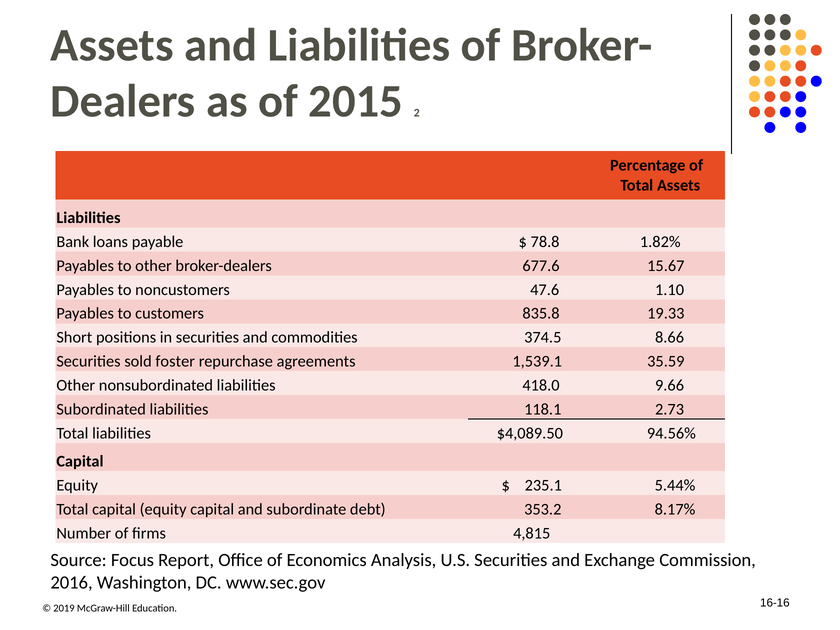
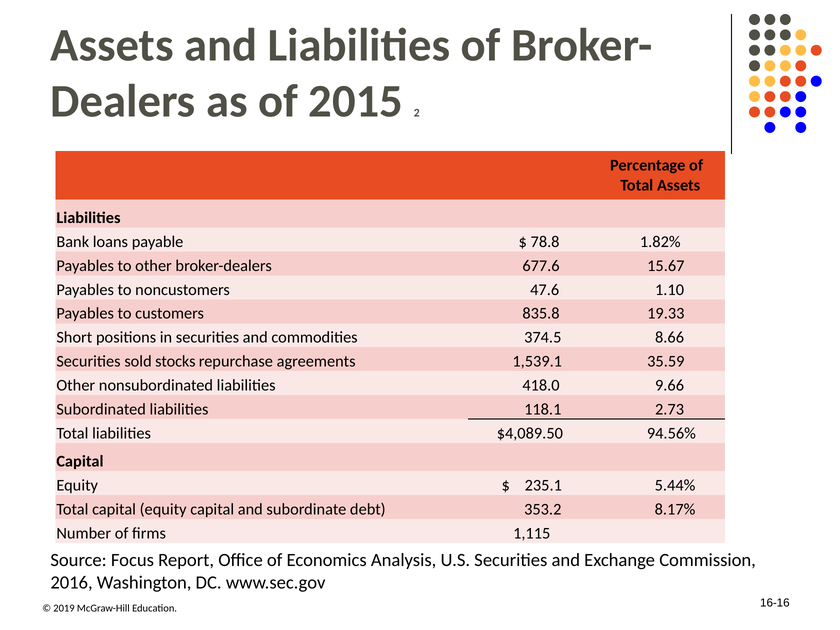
foster: foster -> stocks (175, 361)
4,815: 4,815 -> 1,115 (532, 533)
